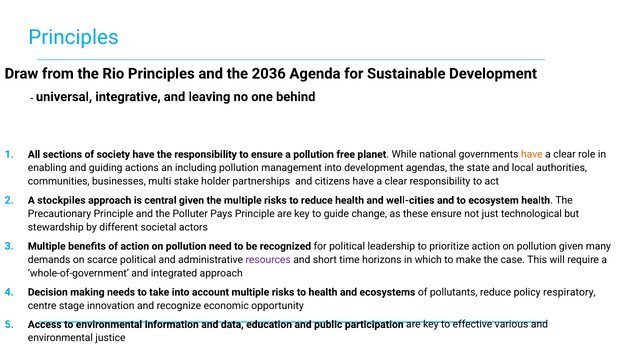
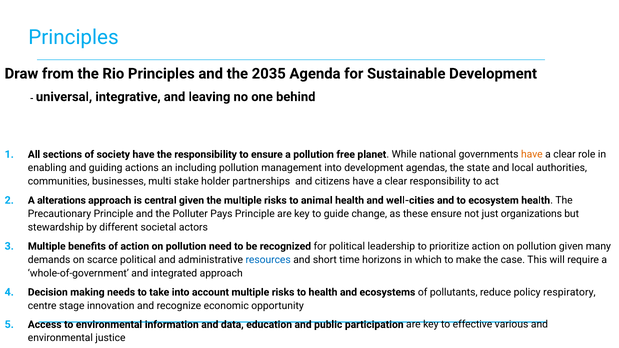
2036: 2036 -> 2035 (269, 74)
stockpiles: stockpiles -> alterations (62, 200)
to reduce: reduce -> animal (317, 200)
technological: technological -> organizations (531, 214)
resources colour: purple -> blue (268, 260)
